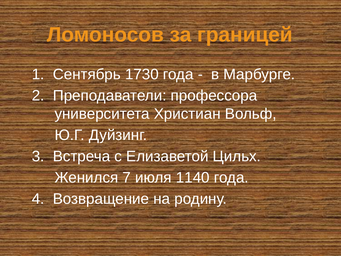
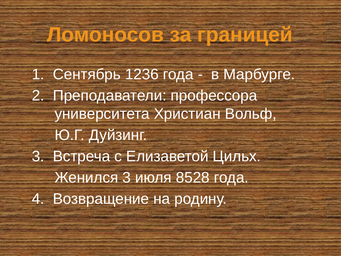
1730: 1730 -> 1236 (142, 74)
Женился 7: 7 -> 3 (127, 177)
1140: 1140 -> 8528 (193, 177)
